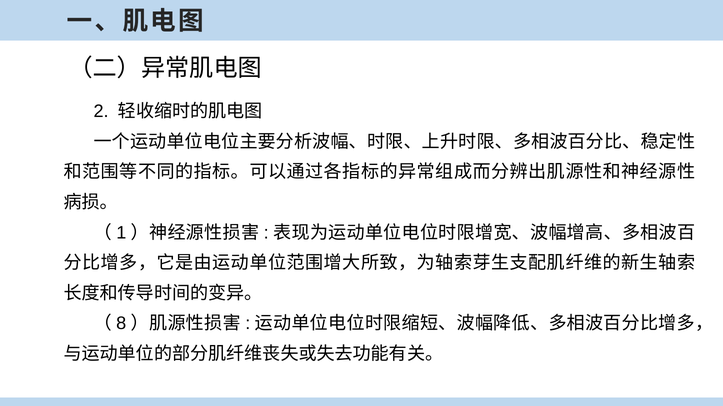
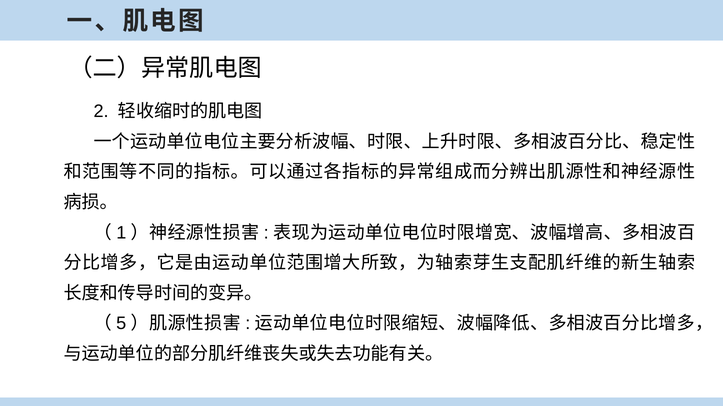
8: 8 -> 5 (121, 324)
